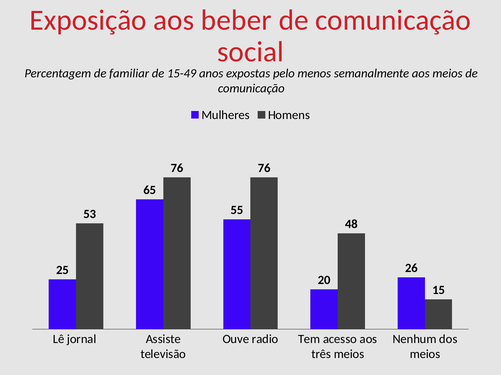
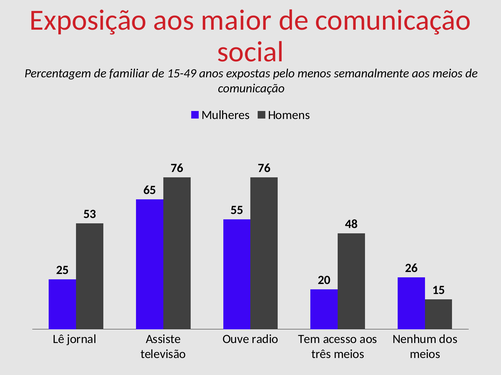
beber: beber -> maior (236, 20)
